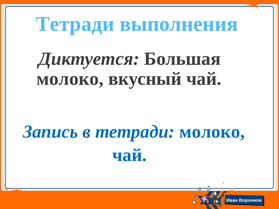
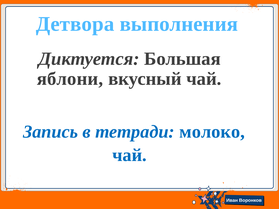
Тетради: Тетради -> Детвора (75, 24)
молоко: молоко -> яблони (70, 79)
